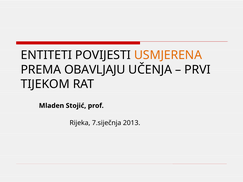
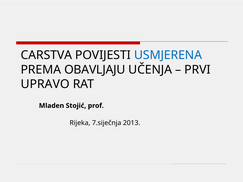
ENTITETI: ENTITETI -> CARSTVA (46, 55)
USMJERENA colour: orange -> blue (168, 55)
TIJEKOM: TIJEKOM -> UPRAVO (45, 84)
